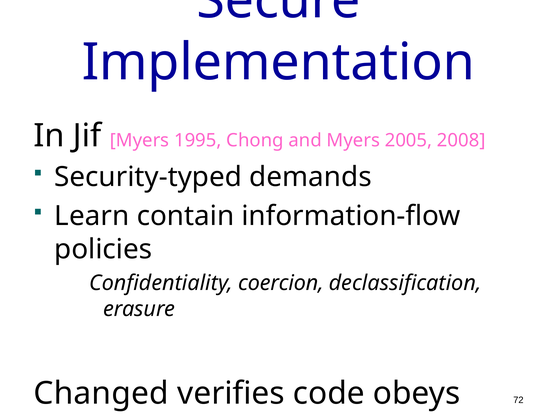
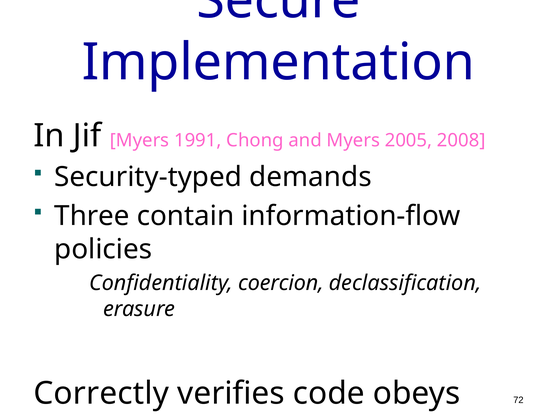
1995: 1995 -> 1991 (198, 141)
Learn: Learn -> Three (92, 216)
Changed: Changed -> Correctly (101, 394)
